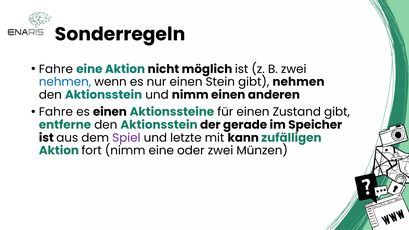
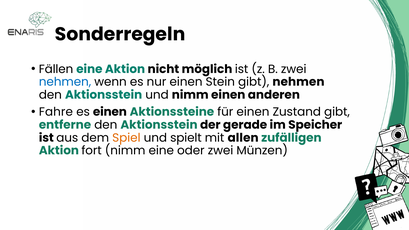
Fahre: Fahre -> Fällen (56, 69)
Spiel colour: purple -> orange (126, 138)
letzte: letzte -> spielt (186, 138)
kann: kann -> allen (243, 138)
